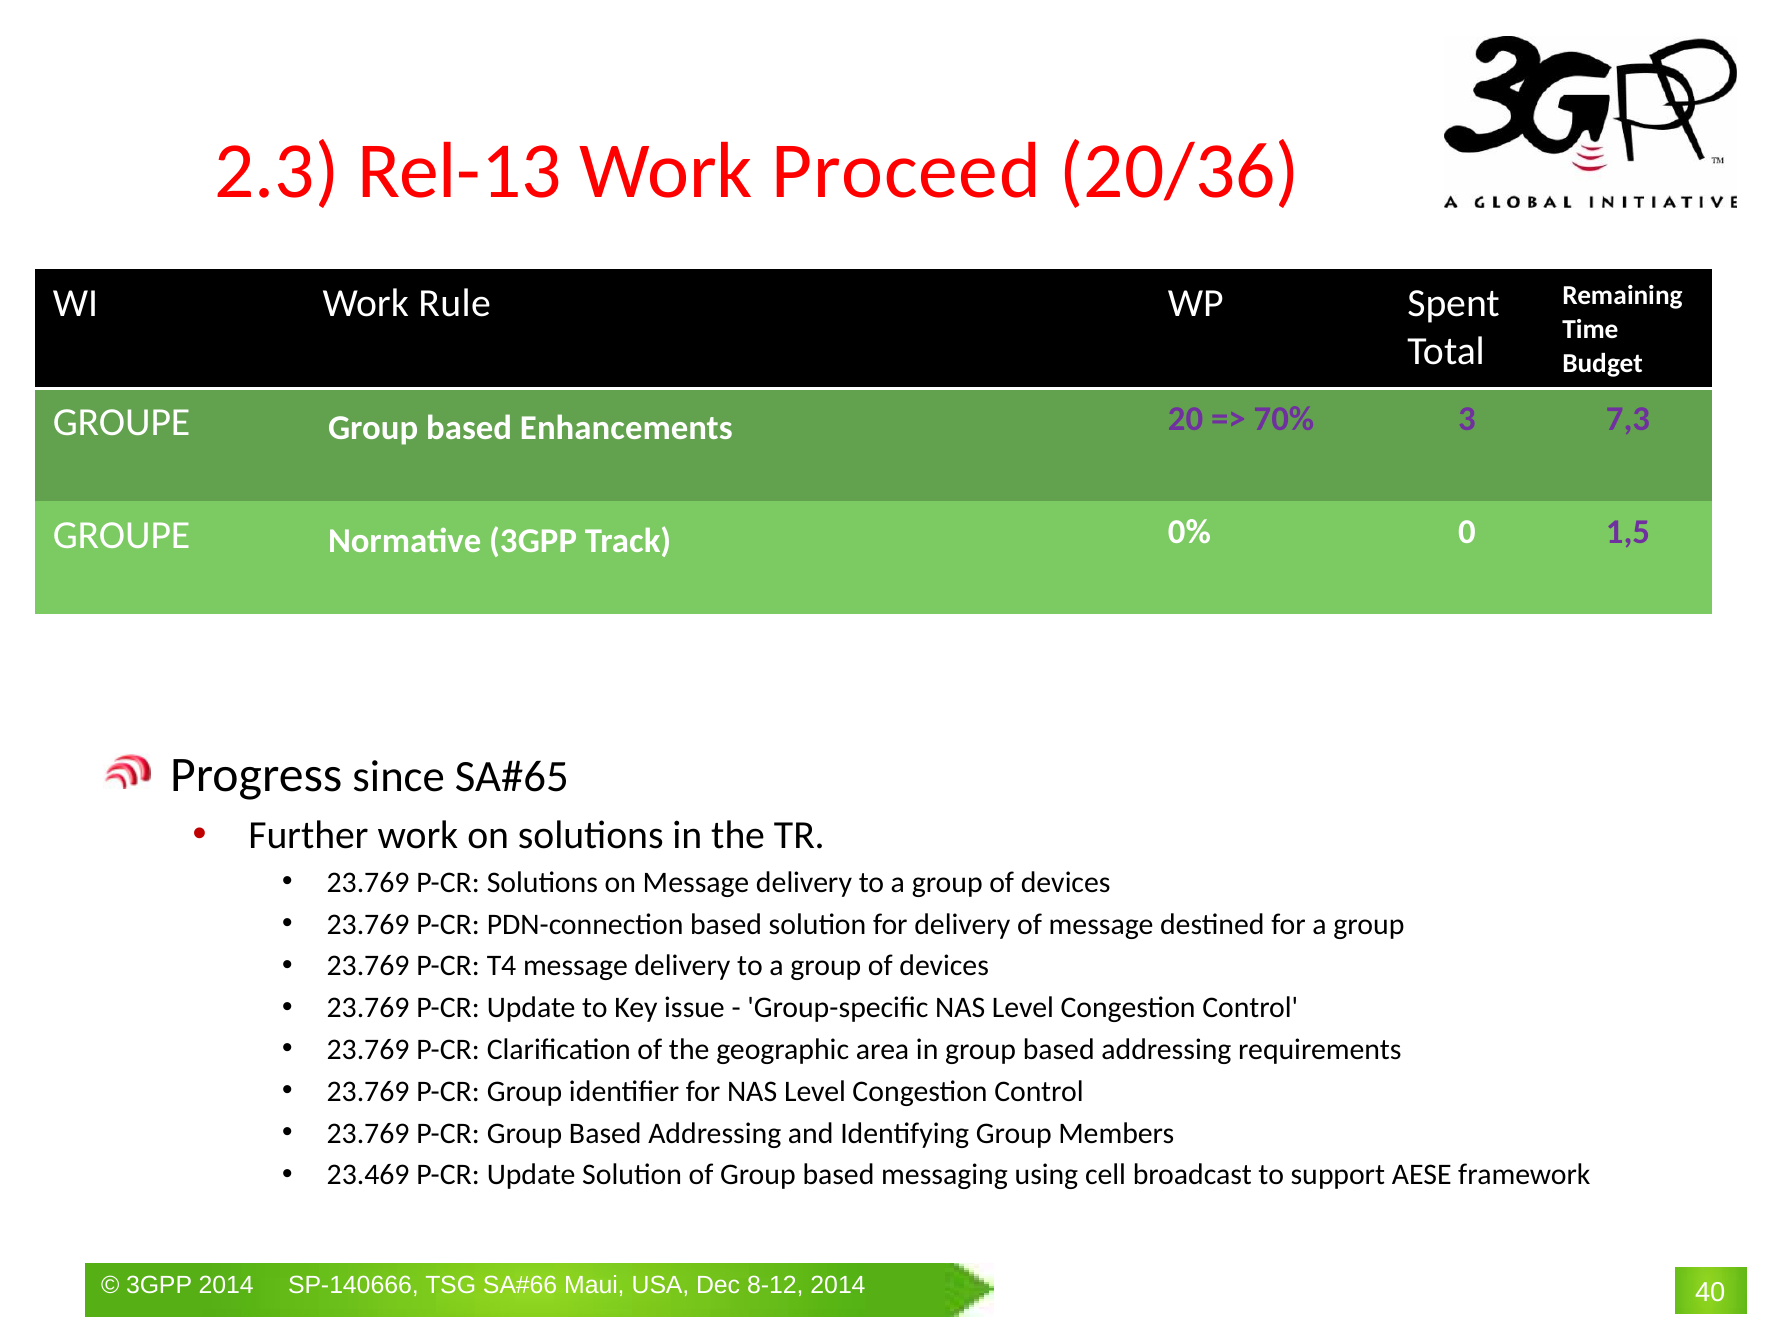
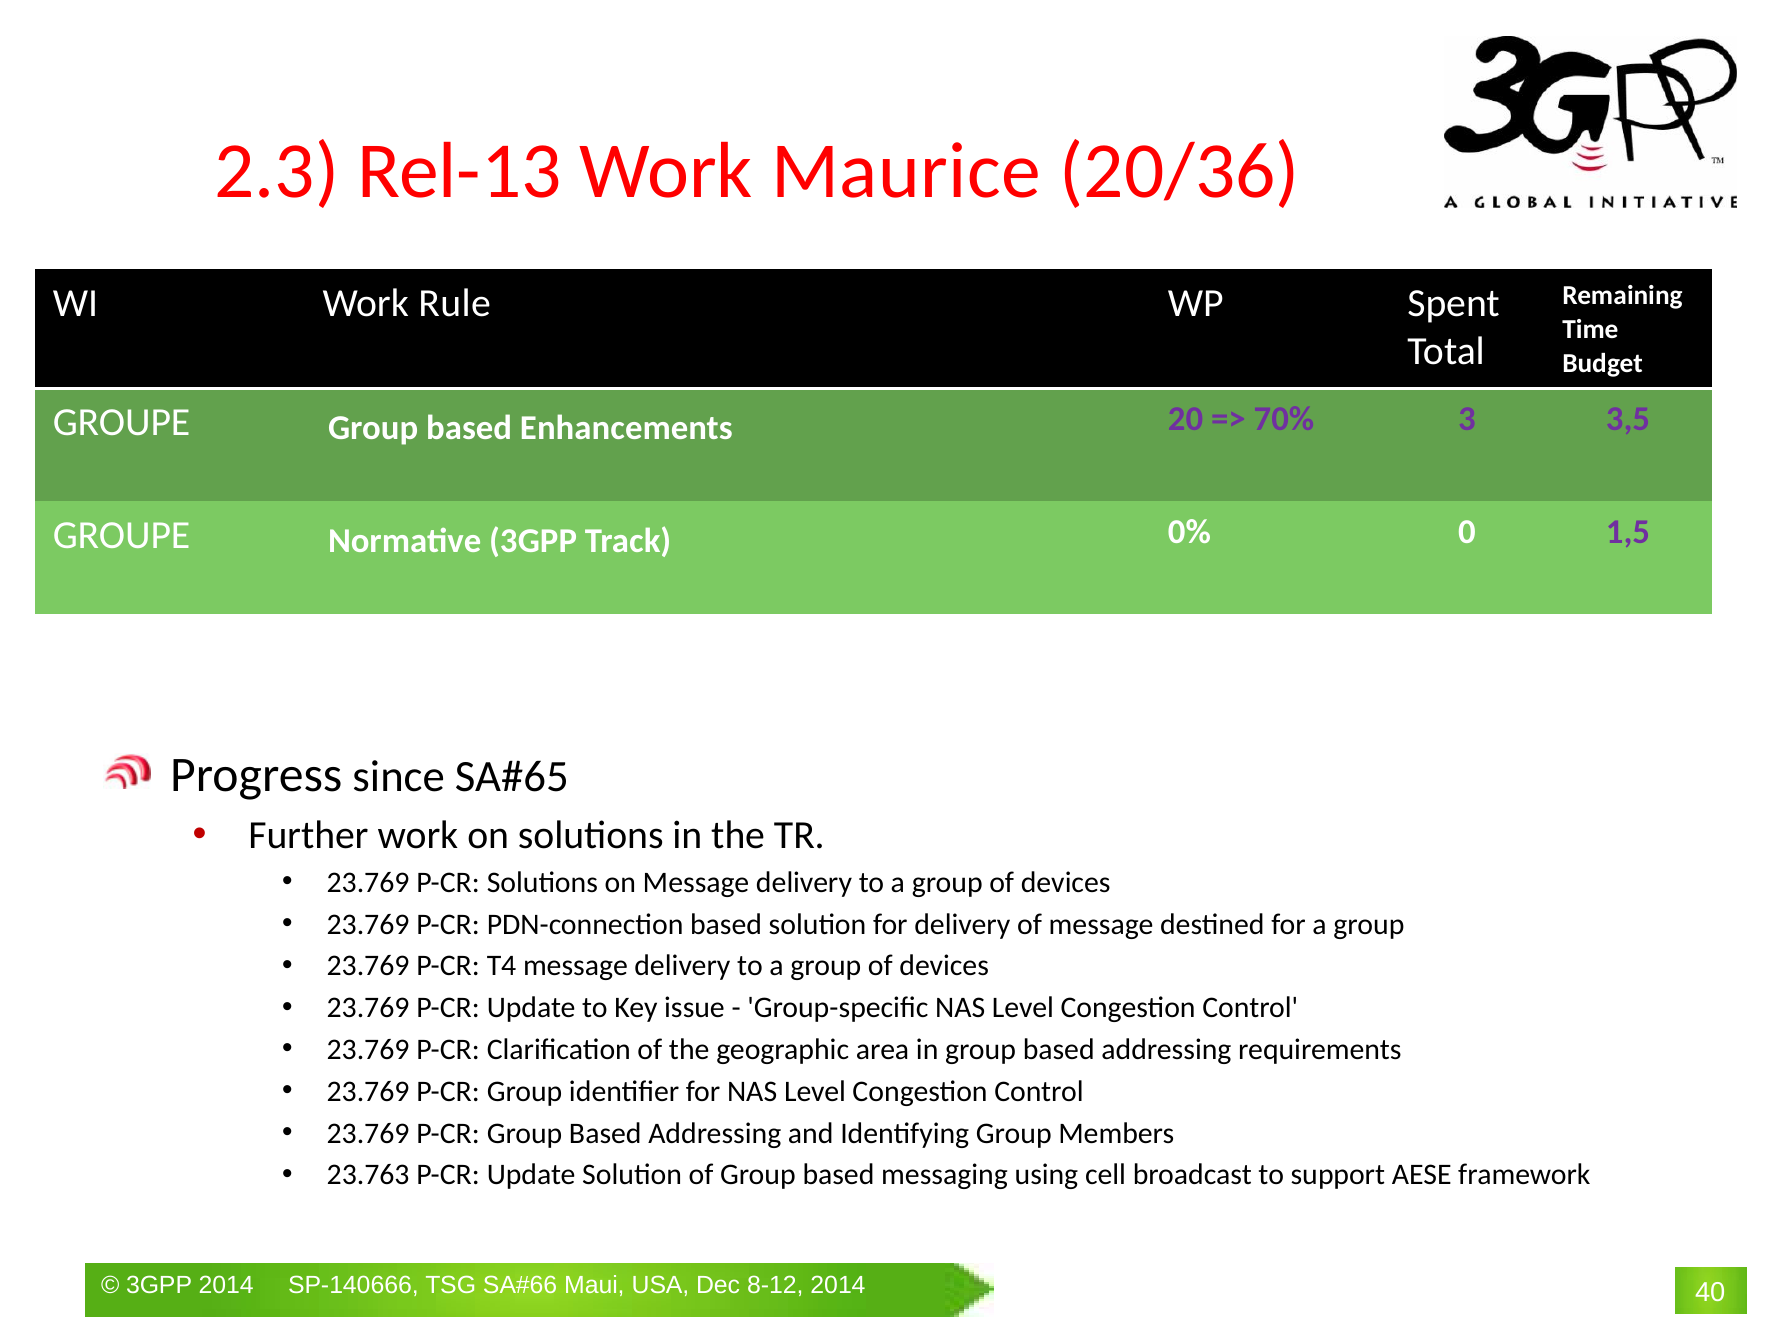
Proceed: Proceed -> Maurice (906, 171)
7,3: 7,3 -> 3,5 (1628, 419)
23.469: 23.469 -> 23.763 (368, 1175)
